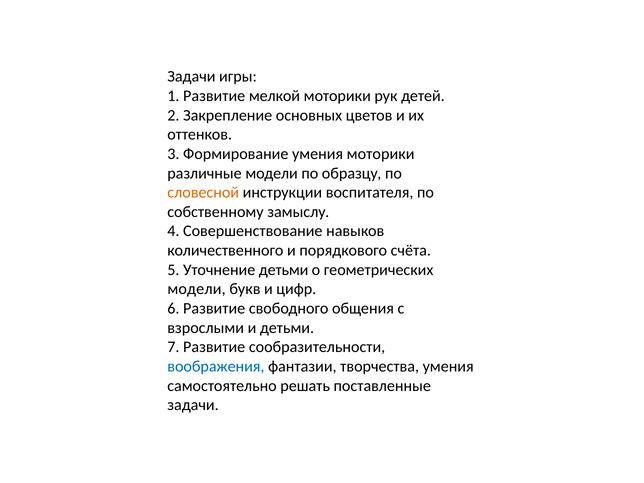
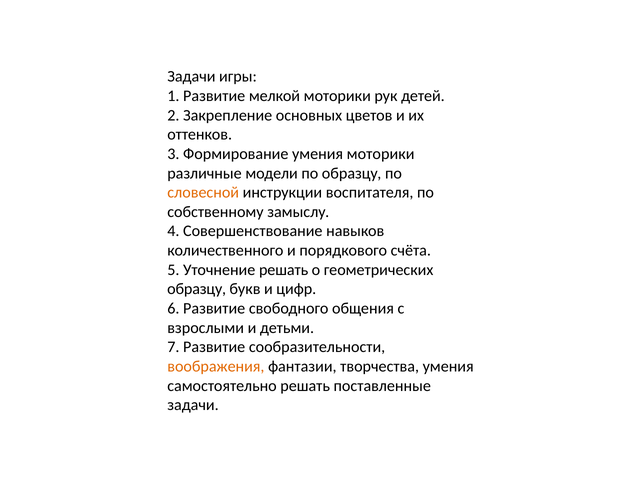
Уточнение детьми: детьми -> решать (284, 270)
модели: модели -> образцу (197, 289)
воображения colour: blue -> orange (216, 366)
